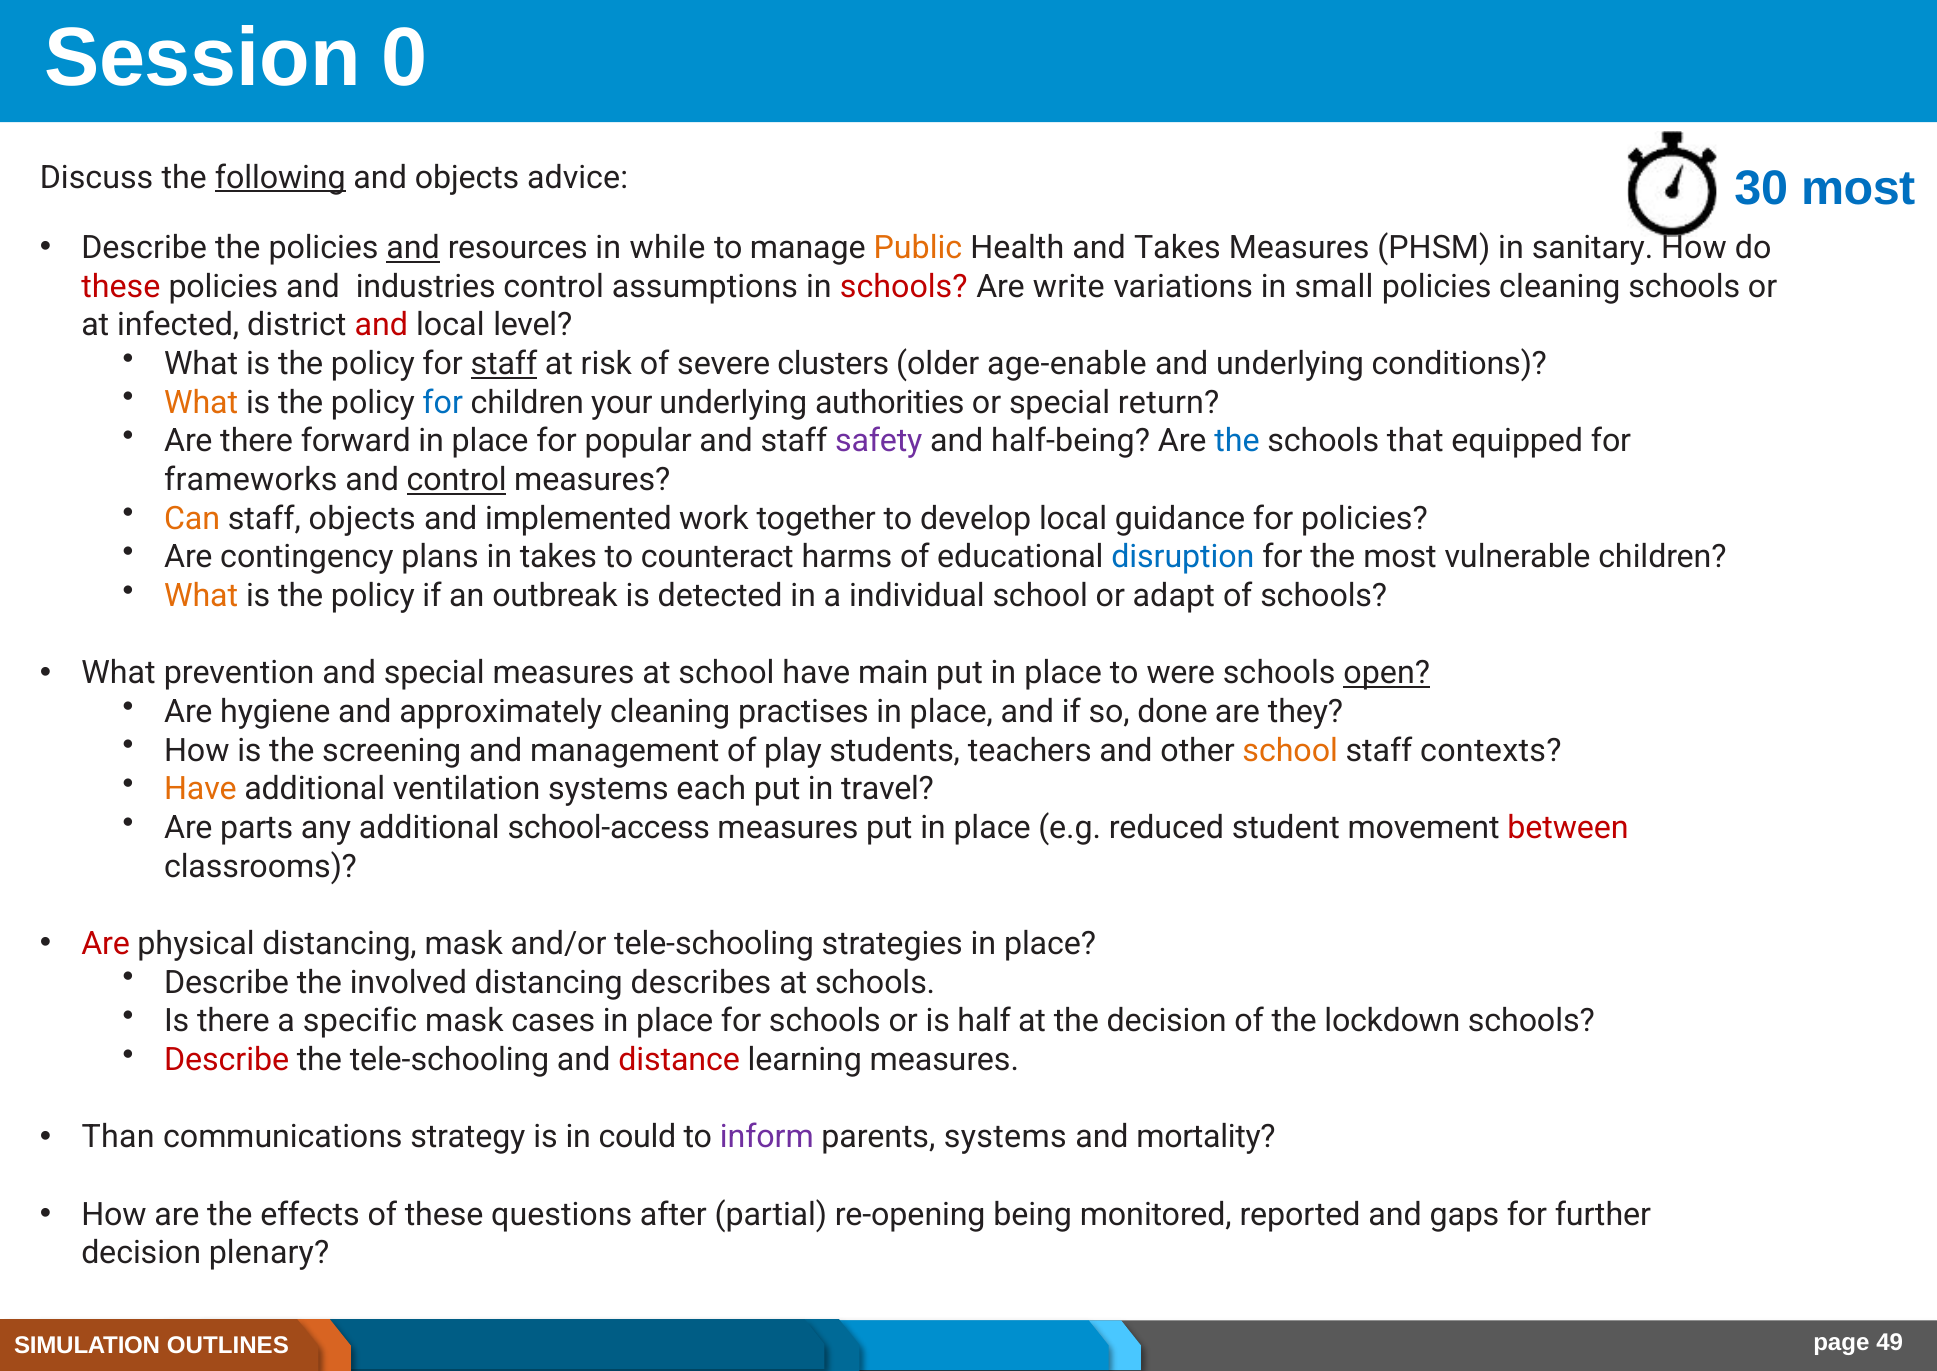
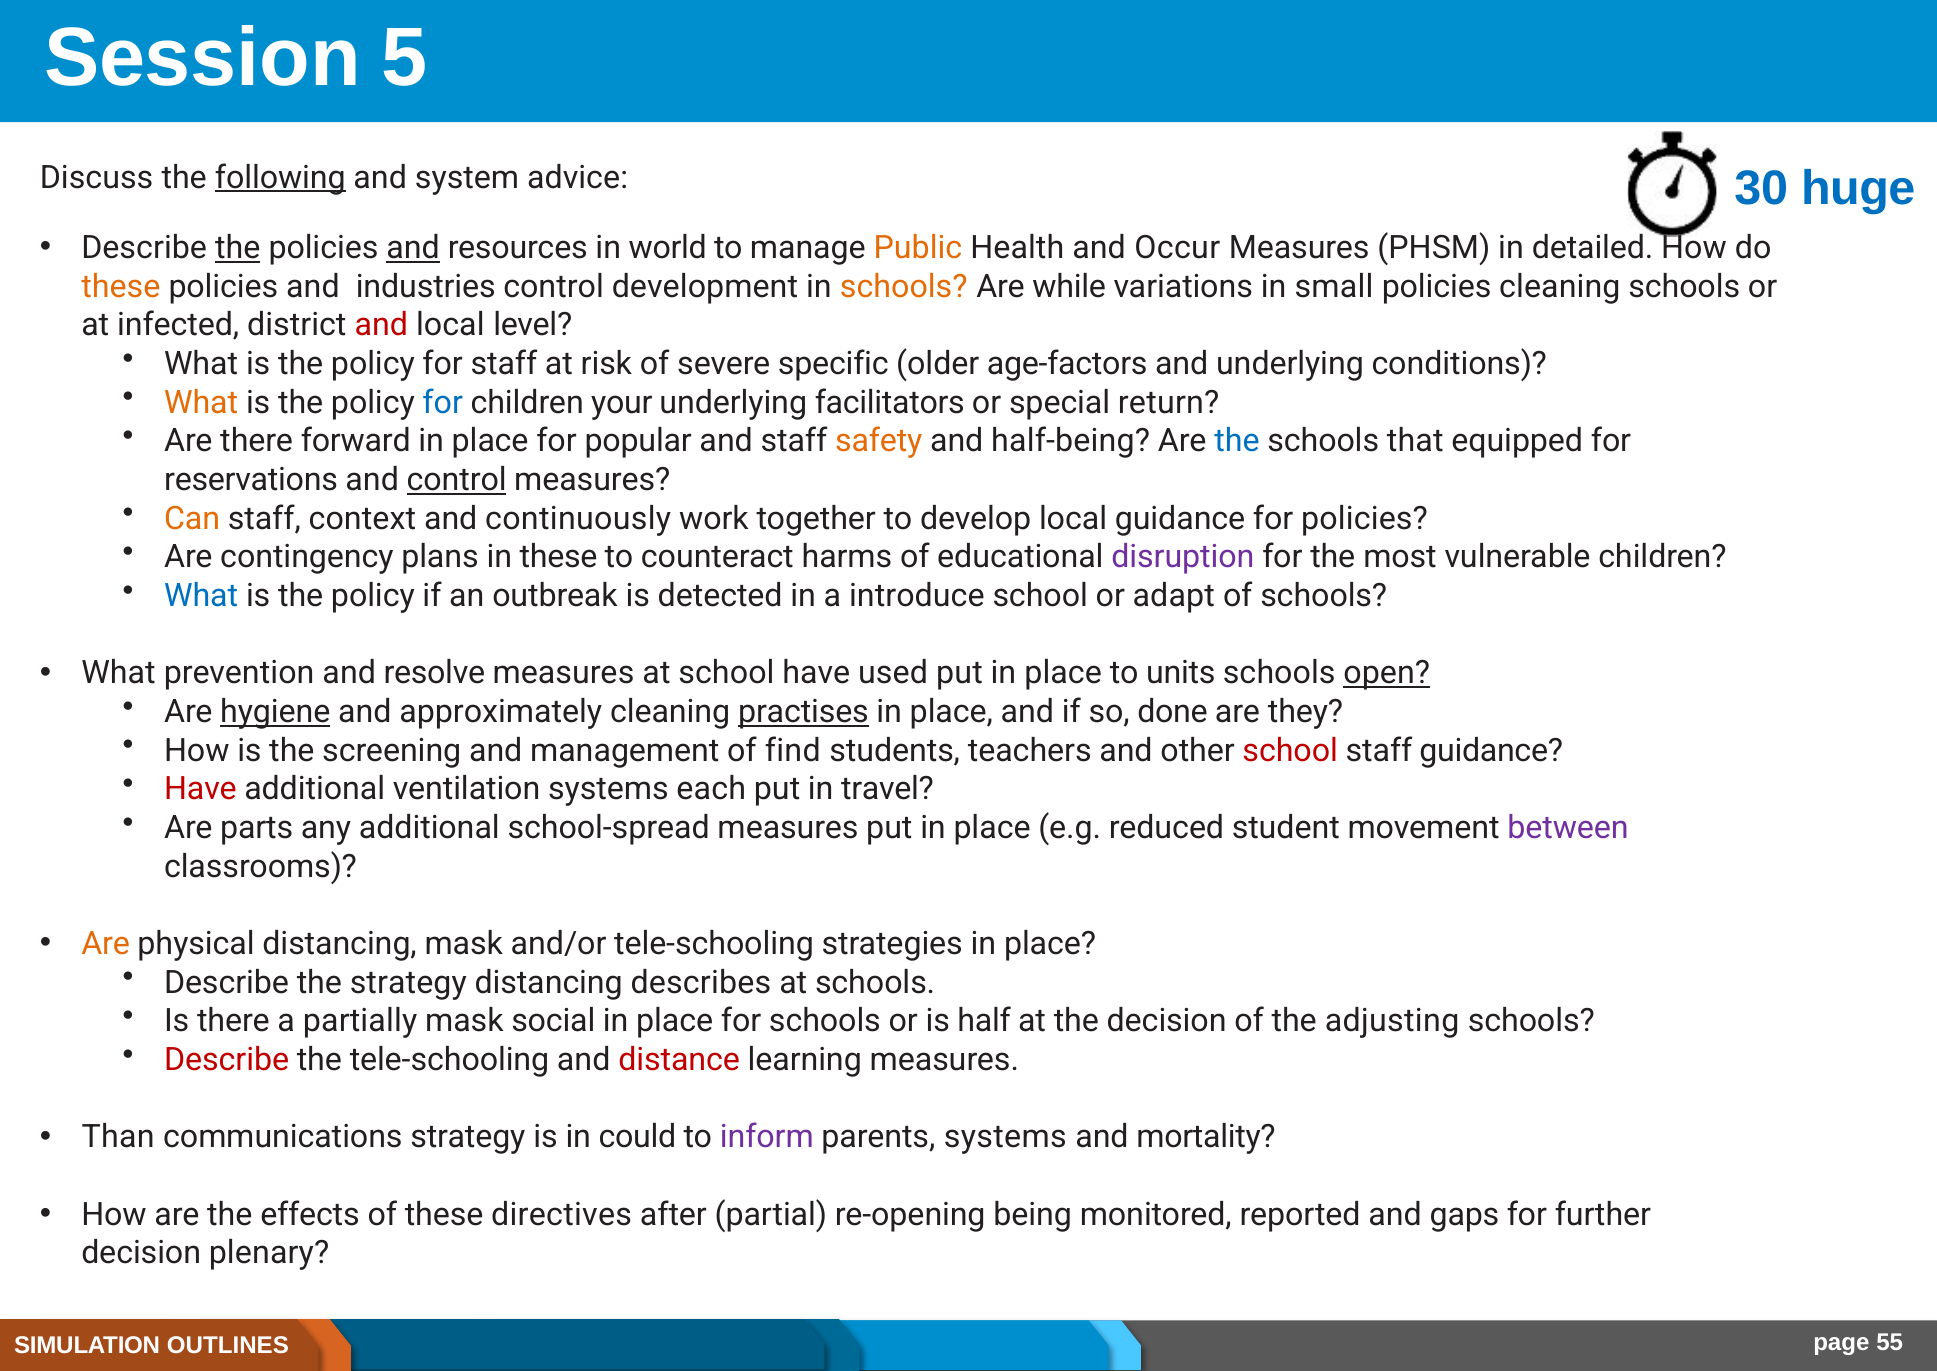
0: 0 -> 5 (405, 58)
and objects: objects -> system (467, 178)
30 most: most -> huge (1858, 188)
the underline: none -> present (238, 248)
while: while -> world (668, 248)
and Takes: Takes -> Occur (1177, 248)
sanitary: sanitary -> detailed (1593, 248)
these colour: red -> orange (121, 286)
assumptions: assumptions -> development (705, 286)
schools colour: red -> orange (904, 286)
write: write -> while (1069, 286)
staff underline: present -> none (504, 364)
clusters: clusters -> specific (833, 364)
age-enable: age-enable -> age-factors (1067, 364)
authorities: authorities -> facilitators (890, 402)
safety colour: purple -> orange (879, 441)
frameworks: frameworks -> reservations (251, 480)
staff objects: objects -> context (362, 518)
implemented: implemented -> continuously (578, 518)
in takes: takes -> these (559, 557)
disruption colour: blue -> purple (1183, 557)
What colour: orange -> blue (201, 596)
individual: individual -> introduce (917, 596)
and special: special -> resolve (434, 673)
main: main -> used (893, 673)
were: were -> units (1181, 673)
hygiene underline: none -> present (275, 712)
practises underline: none -> present (803, 712)
play: play -> find (793, 751)
school colour: orange -> red (1290, 751)
staff contexts: contexts -> guidance (1491, 751)
Have colour: orange -> red (200, 789)
school-access: school-access -> school-spread (609, 828)
between colour: red -> purple (1568, 828)
Are colour: red -> orange (106, 944)
the involved: involved -> strategy (408, 983)
specific: specific -> partially (360, 1021)
cases: cases -> social (553, 1021)
lockdown: lockdown -> adjusting (1392, 1021)
questions: questions -> directives (562, 1215)
49: 49 -> 55 (1890, 1342)
